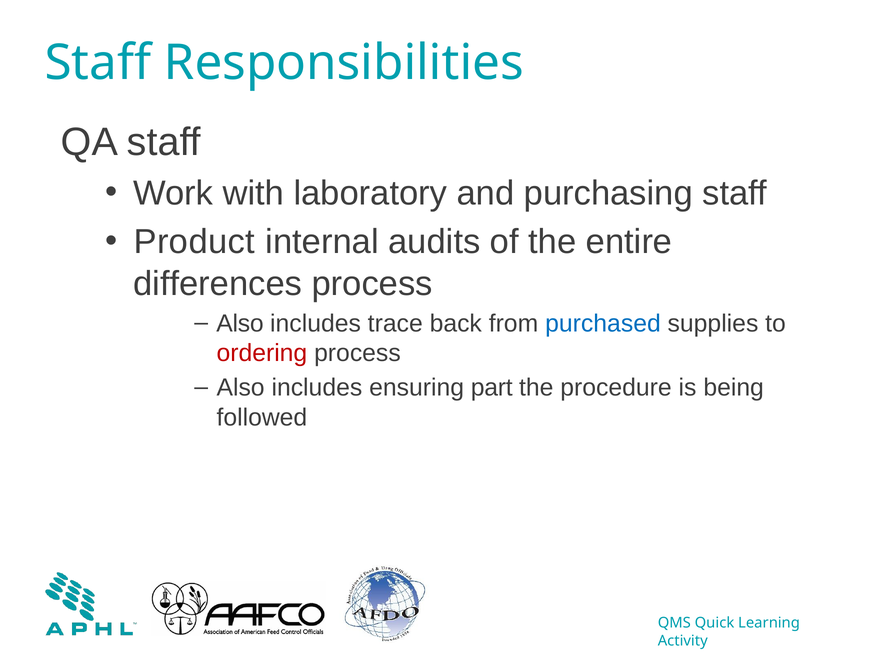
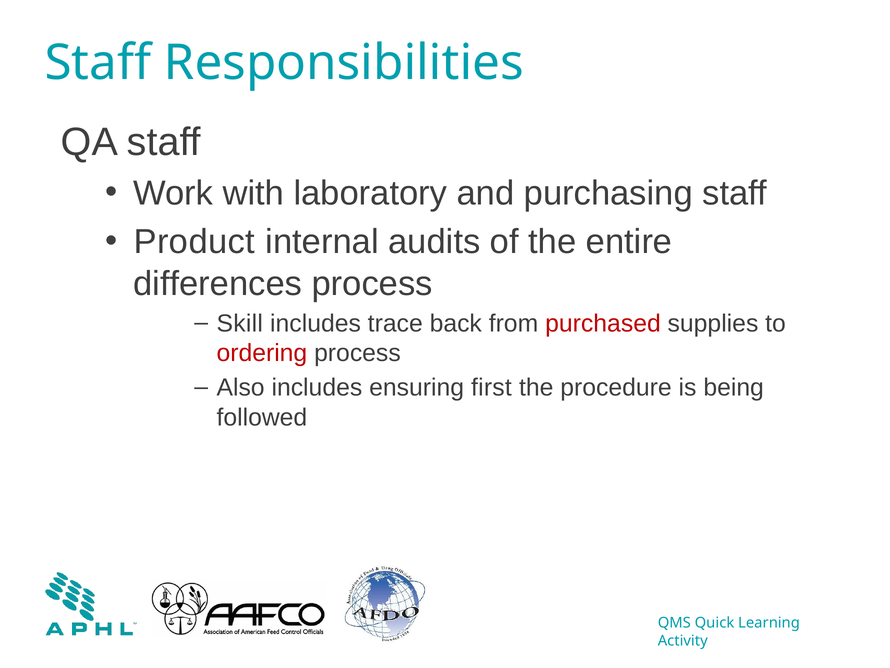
Also: Also -> Skill (240, 323)
purchased colour: blue -> red (603, 323)
part: part -> first (491, 388)
